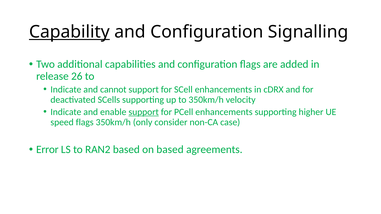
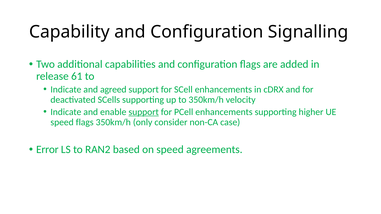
Capability underline: present -> none (69, 32)
26: 26 -> 61 (77, 76)
cannot: cannot -> agreed (113, 90)
on based: based -> speed (170, 150)
